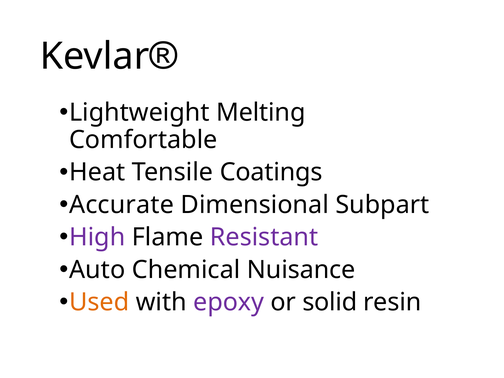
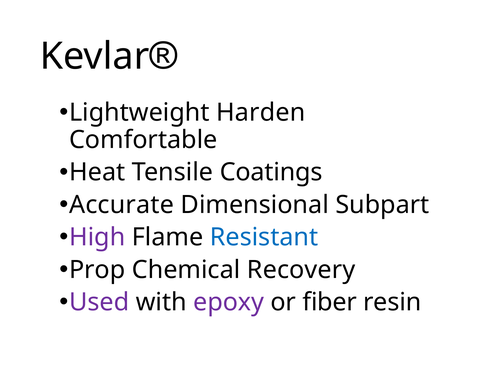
Melting: Melting -> Harden (261, 113)
Resistant colour: purple -> blue (264, 237)
Auto: Auto -> Prop (97, 270)
Nuisance: Nuisance -> Recovery (301, 270)
Used colour: orange -> purple (99, 302)
solid: solid -> fiber (330, 302)
